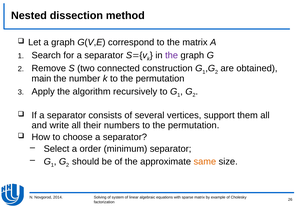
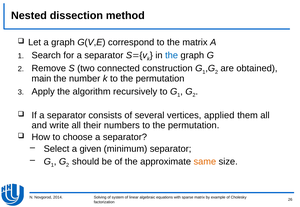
the colour: purple -> blue (172, 55)
support: support -> applied (219, 116)
order: order -> given (90, 149)
